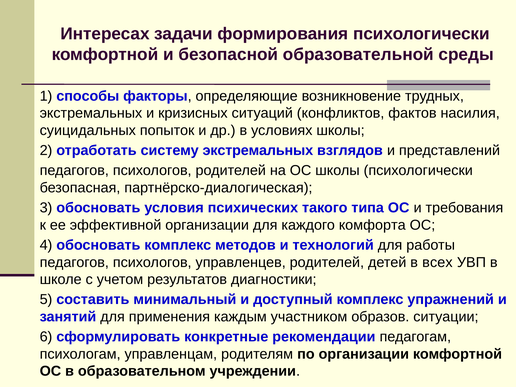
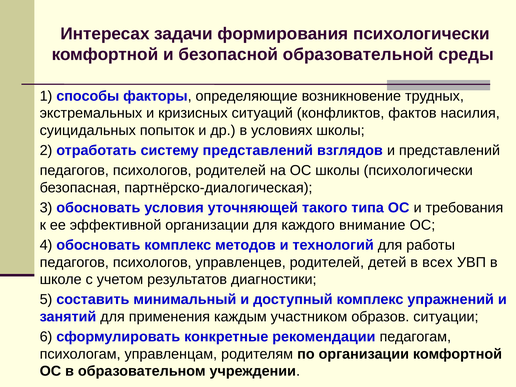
систему экстремальных: экстремальных -> представлений (258, 150)
психических: психических -> уточняющей (253, 208)
комфорта: комфорта -> внимание (372, 225)
